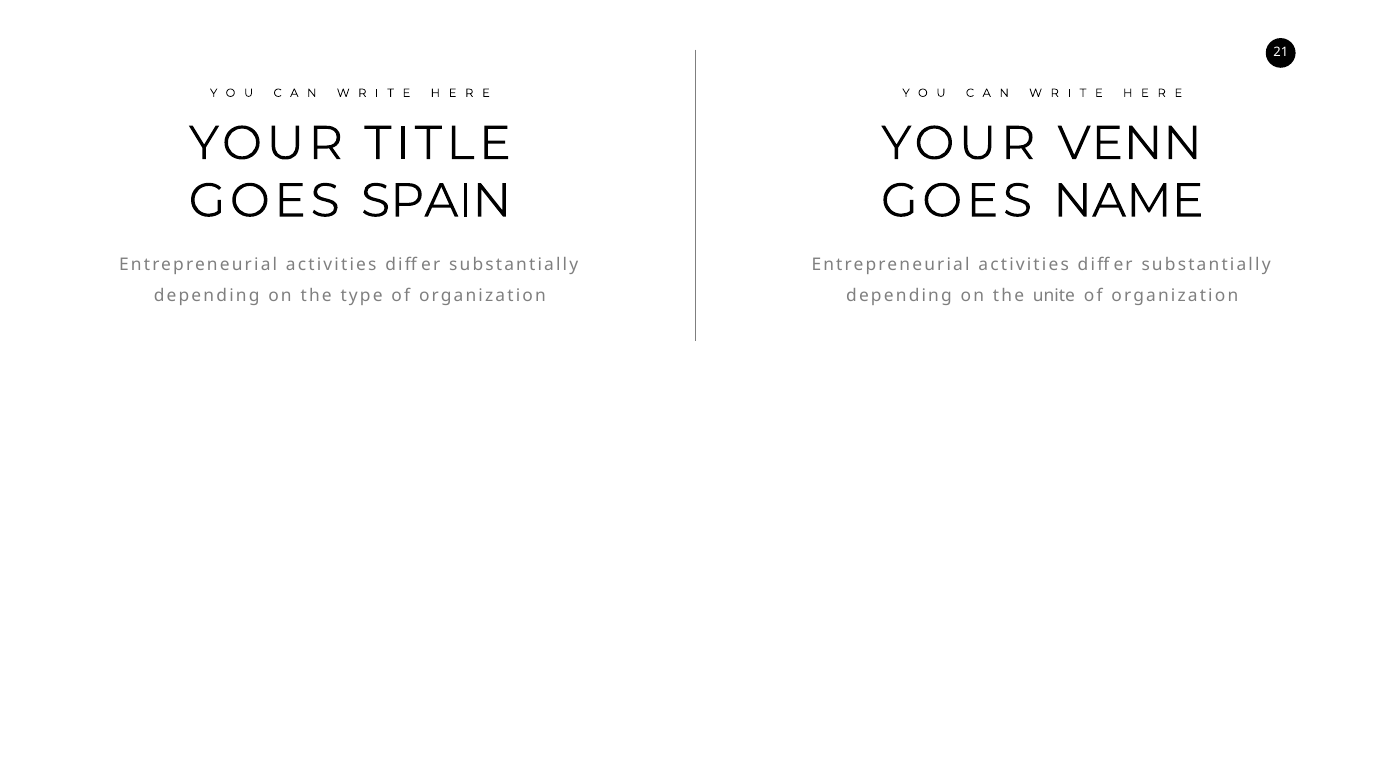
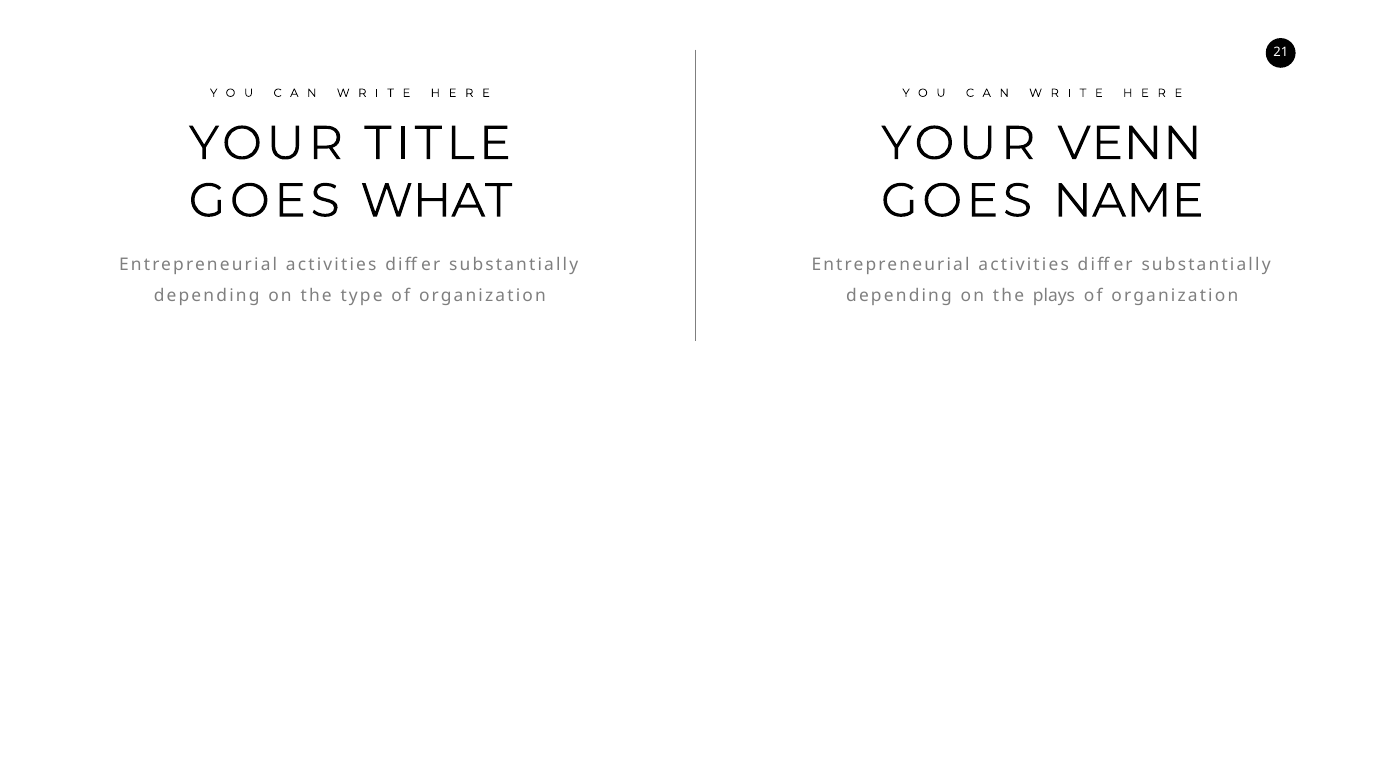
SPAIN: SPAIN -> WHAT (436, 201)
unite: unite -> plays (1054, 296)
